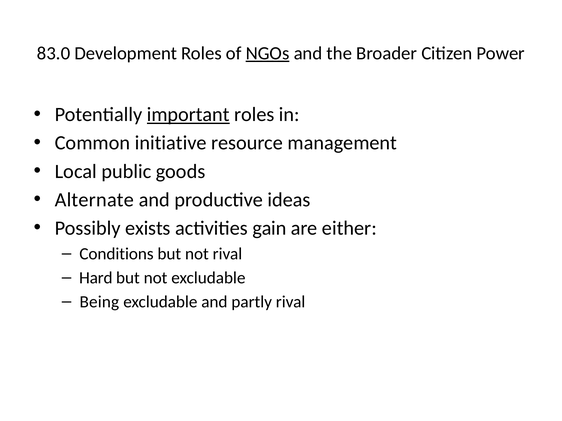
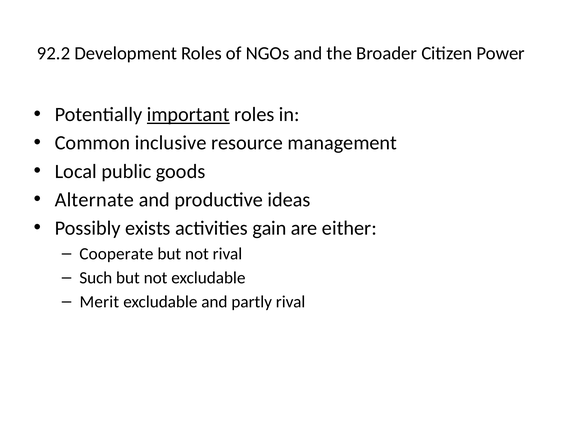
83.0: 83.0 -> 92.2 (54, 53)
NGOs underline: present -> none (268, 53)
initiative: initiative -> inclusive (171, 143)
Conditions: Conditions -> Cooperate (116, 254)
Hard: Hard -> Such (96, 278)
Being: Being -> Merit (99, 302)
